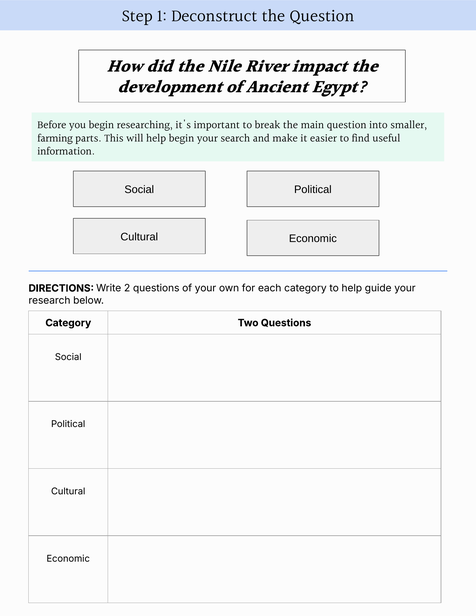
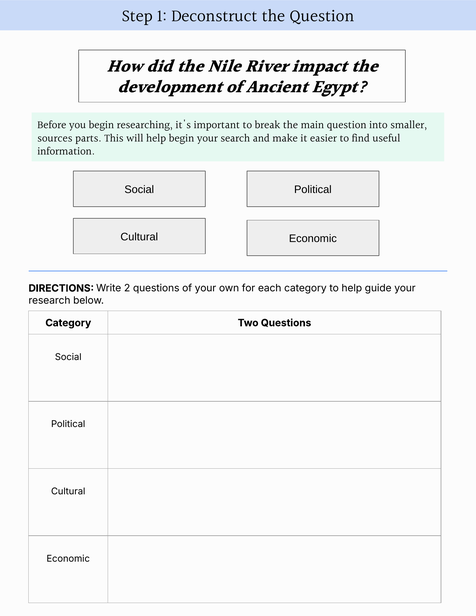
farming: farming -> sources (55, 138)
